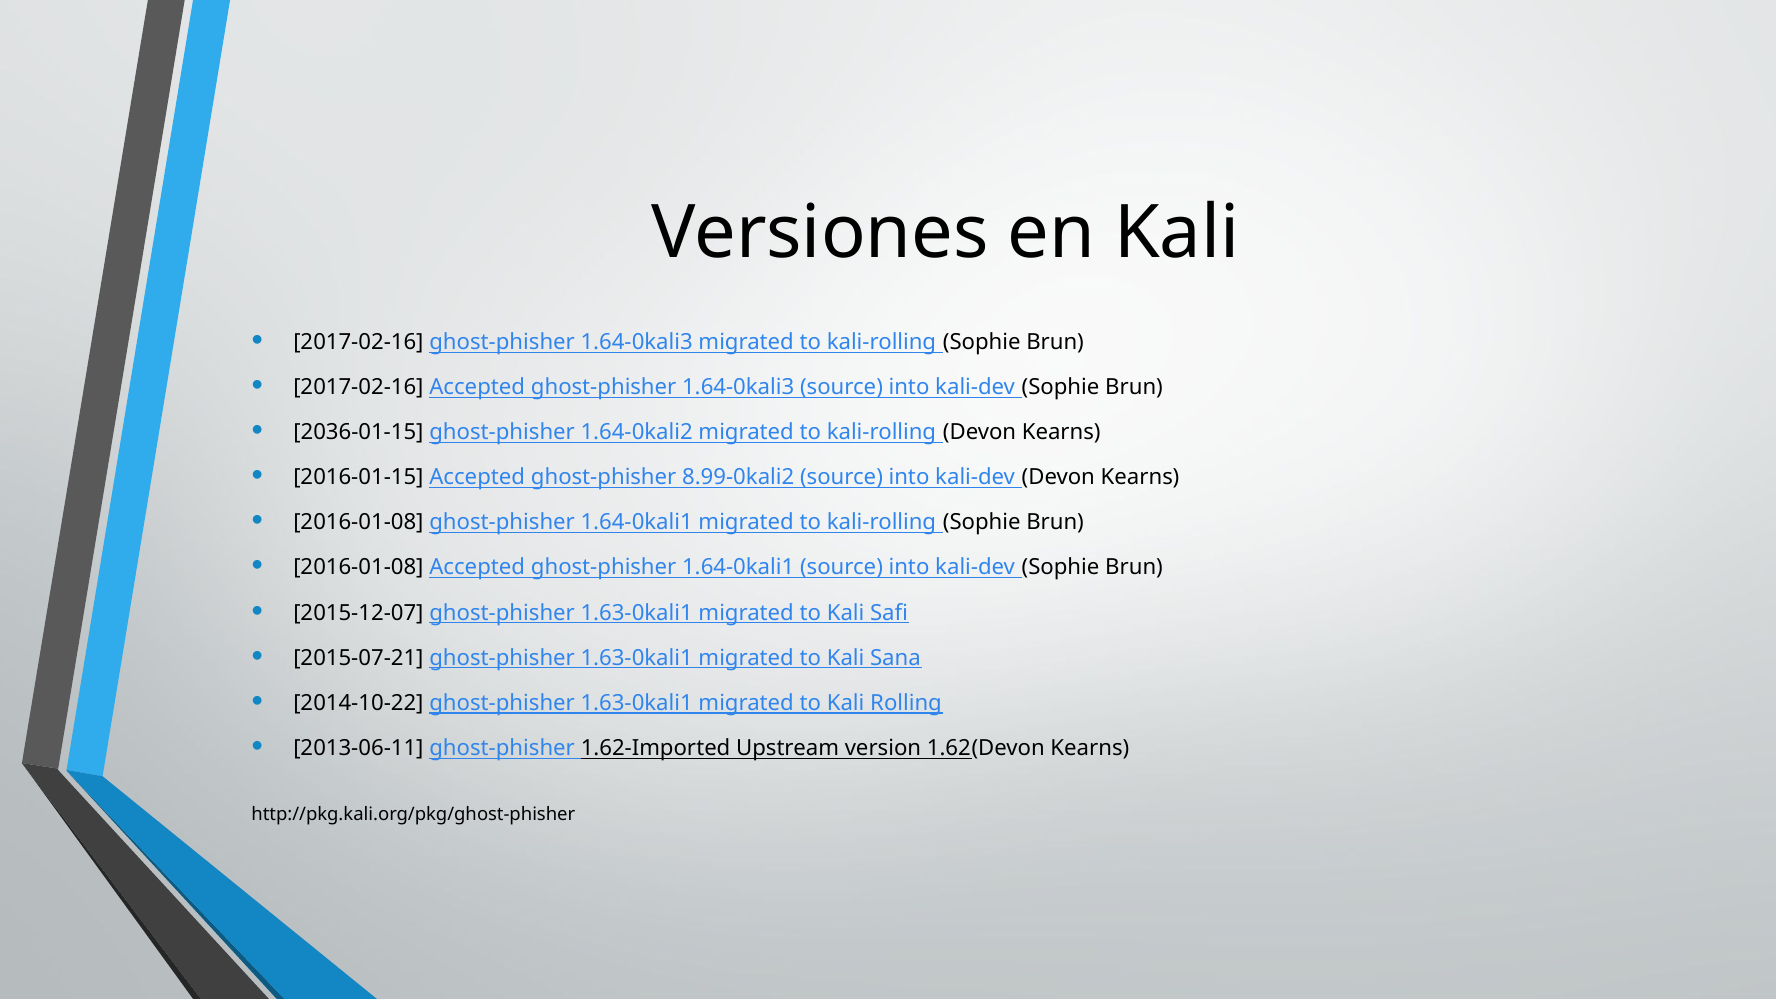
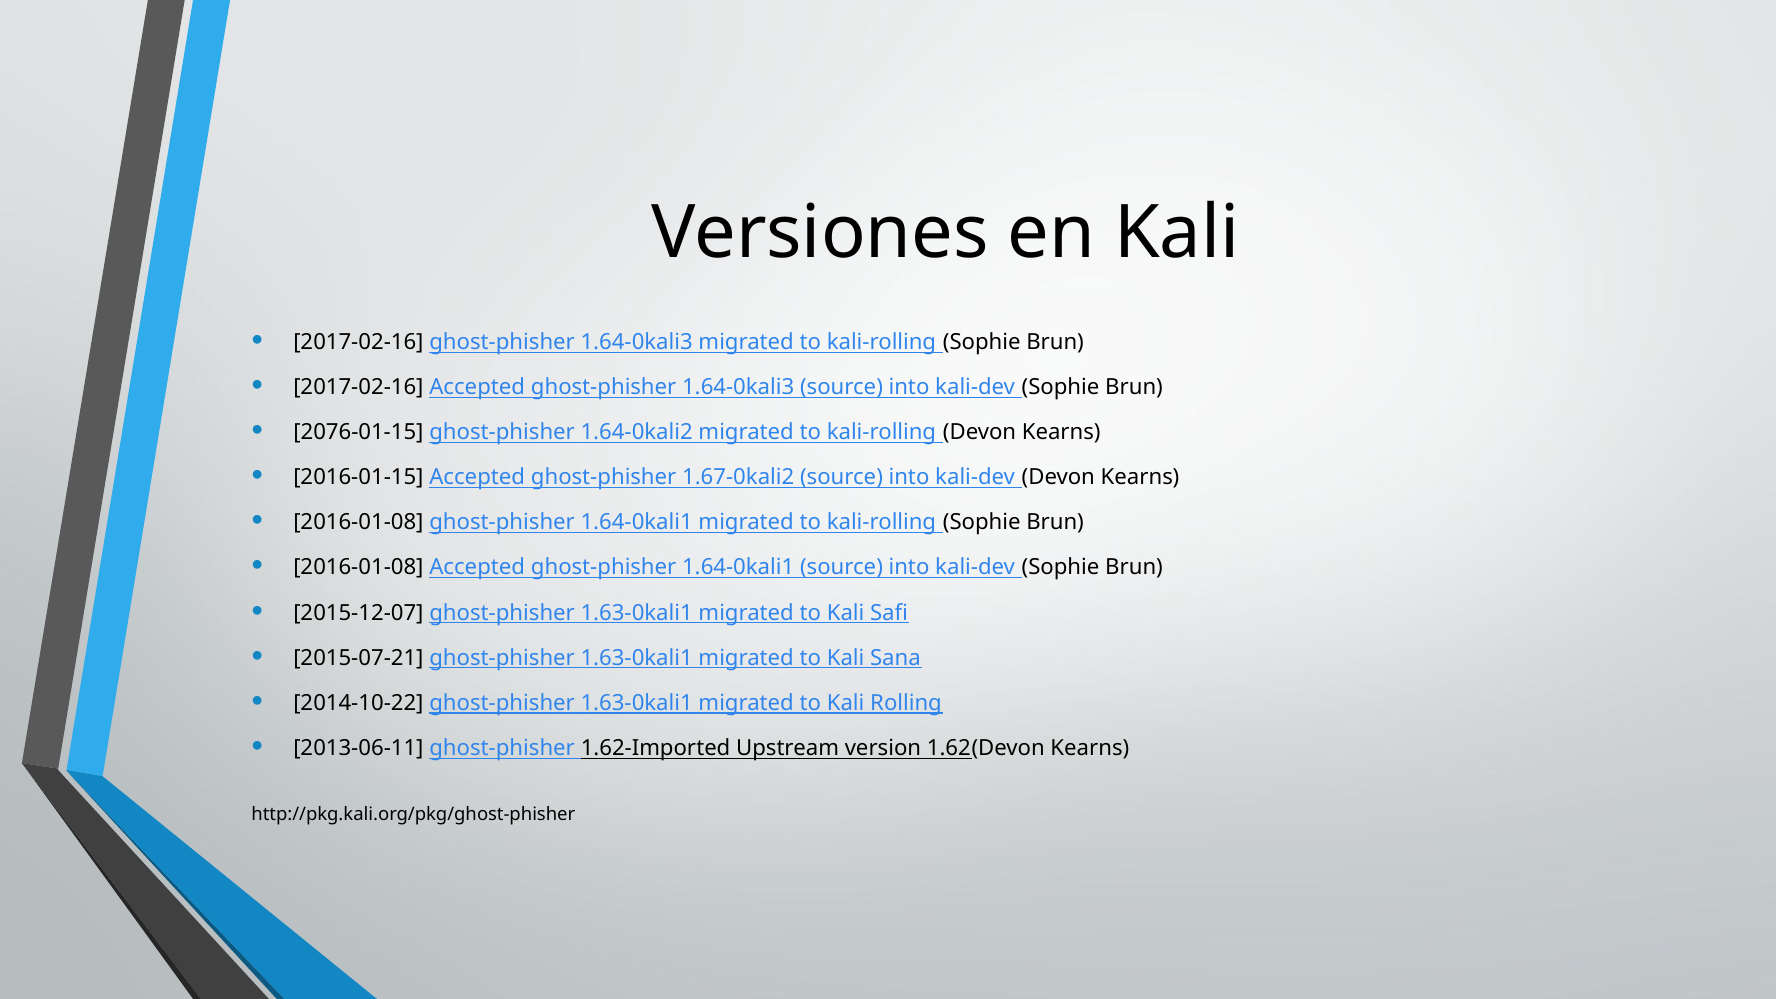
2036-01-15: 2036-01-15 -> 2076-01-15 (358, 432)
8.99-0kali2: 8.99-0kali2 -> 1.67-0kali2 (738, 477)
